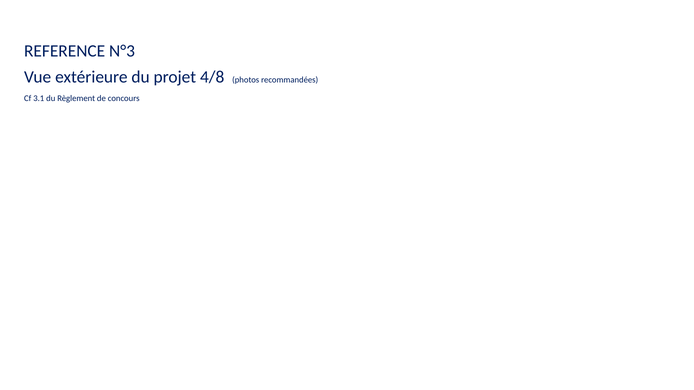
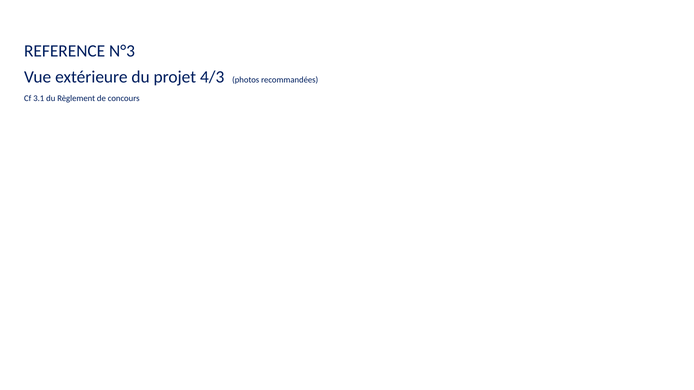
4/8: 4/8 -> 4/3 (212, 77)
